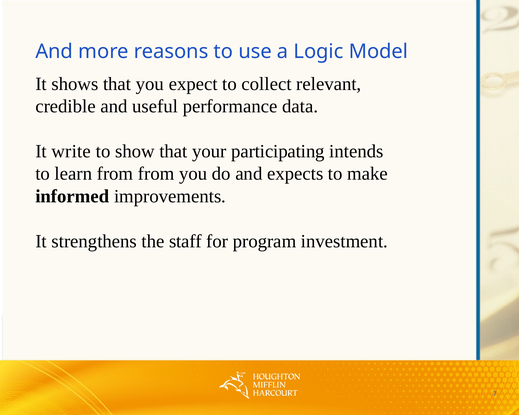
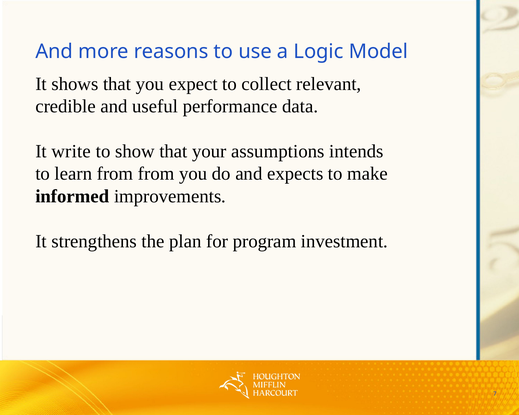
participating: participating -> assumptions (278, 151)
staff: staff -> plan (185, 241)
